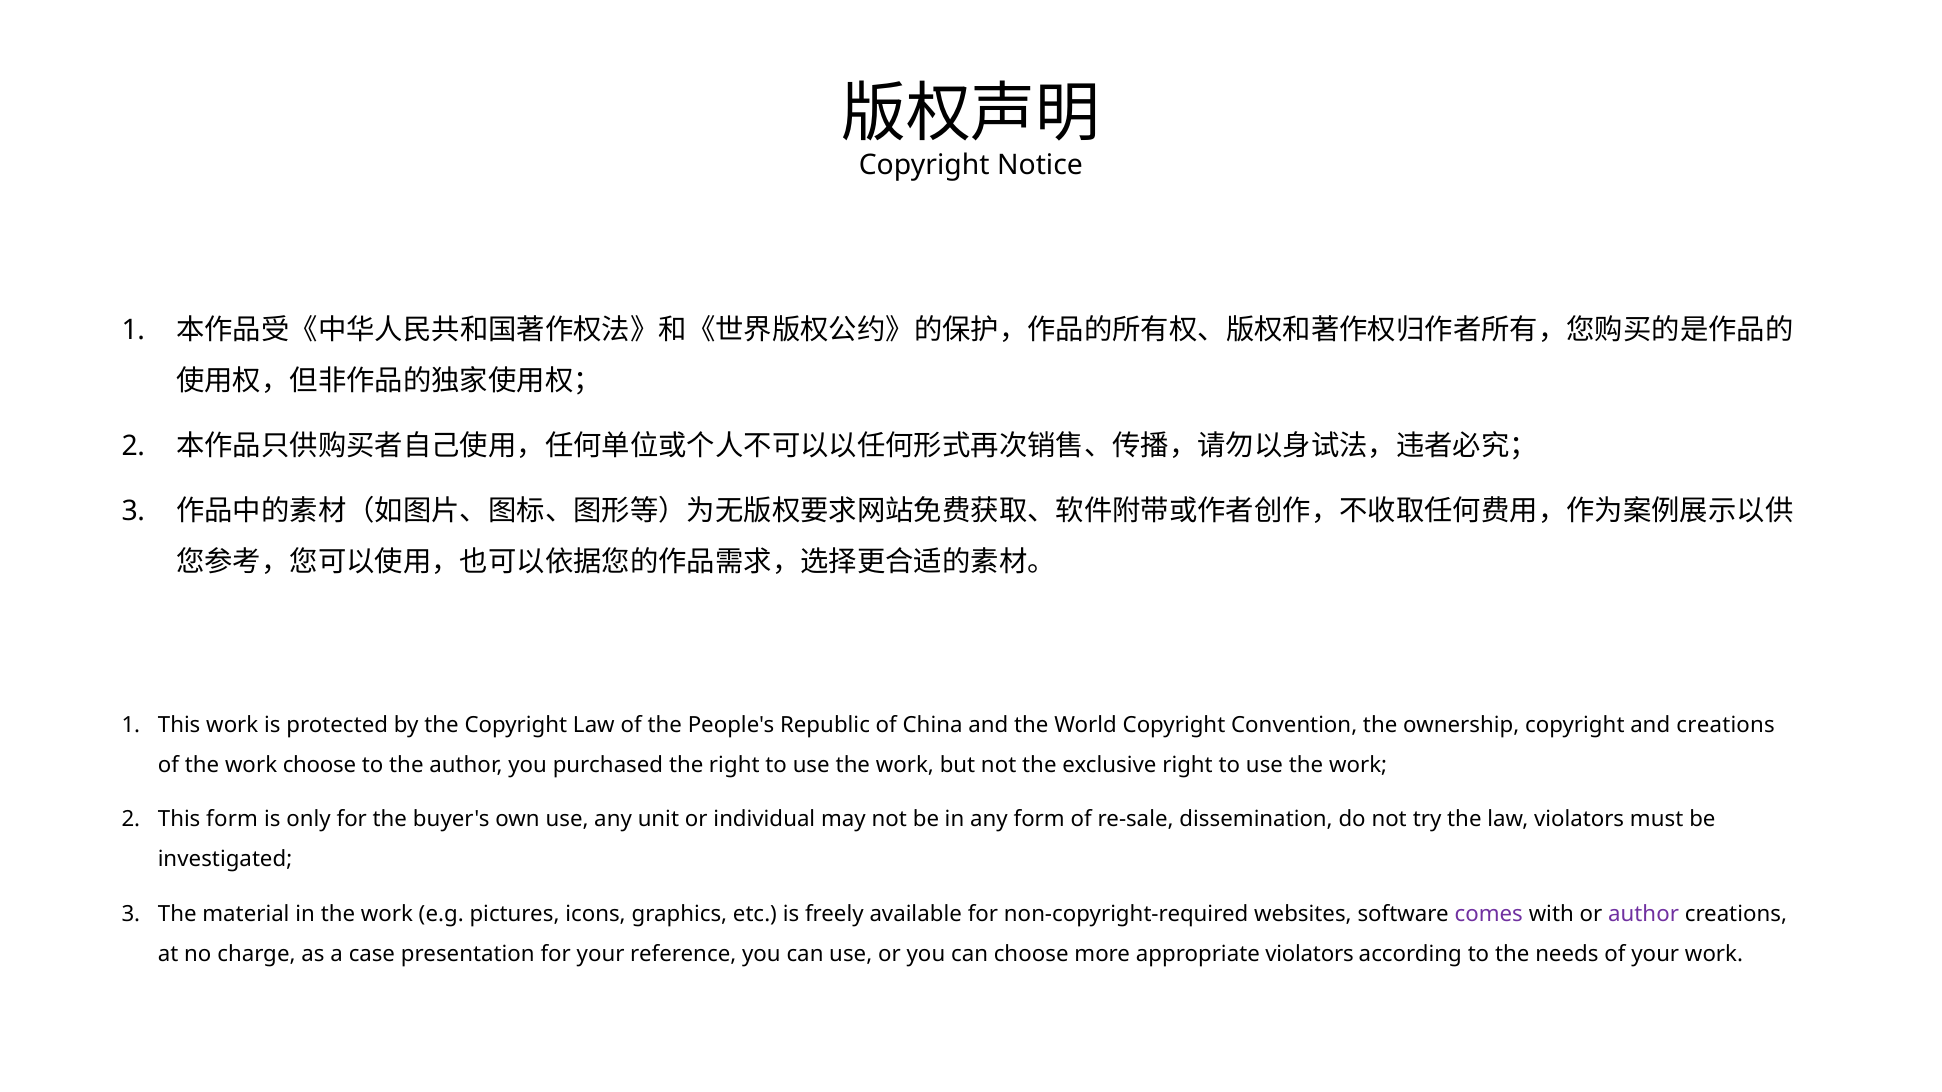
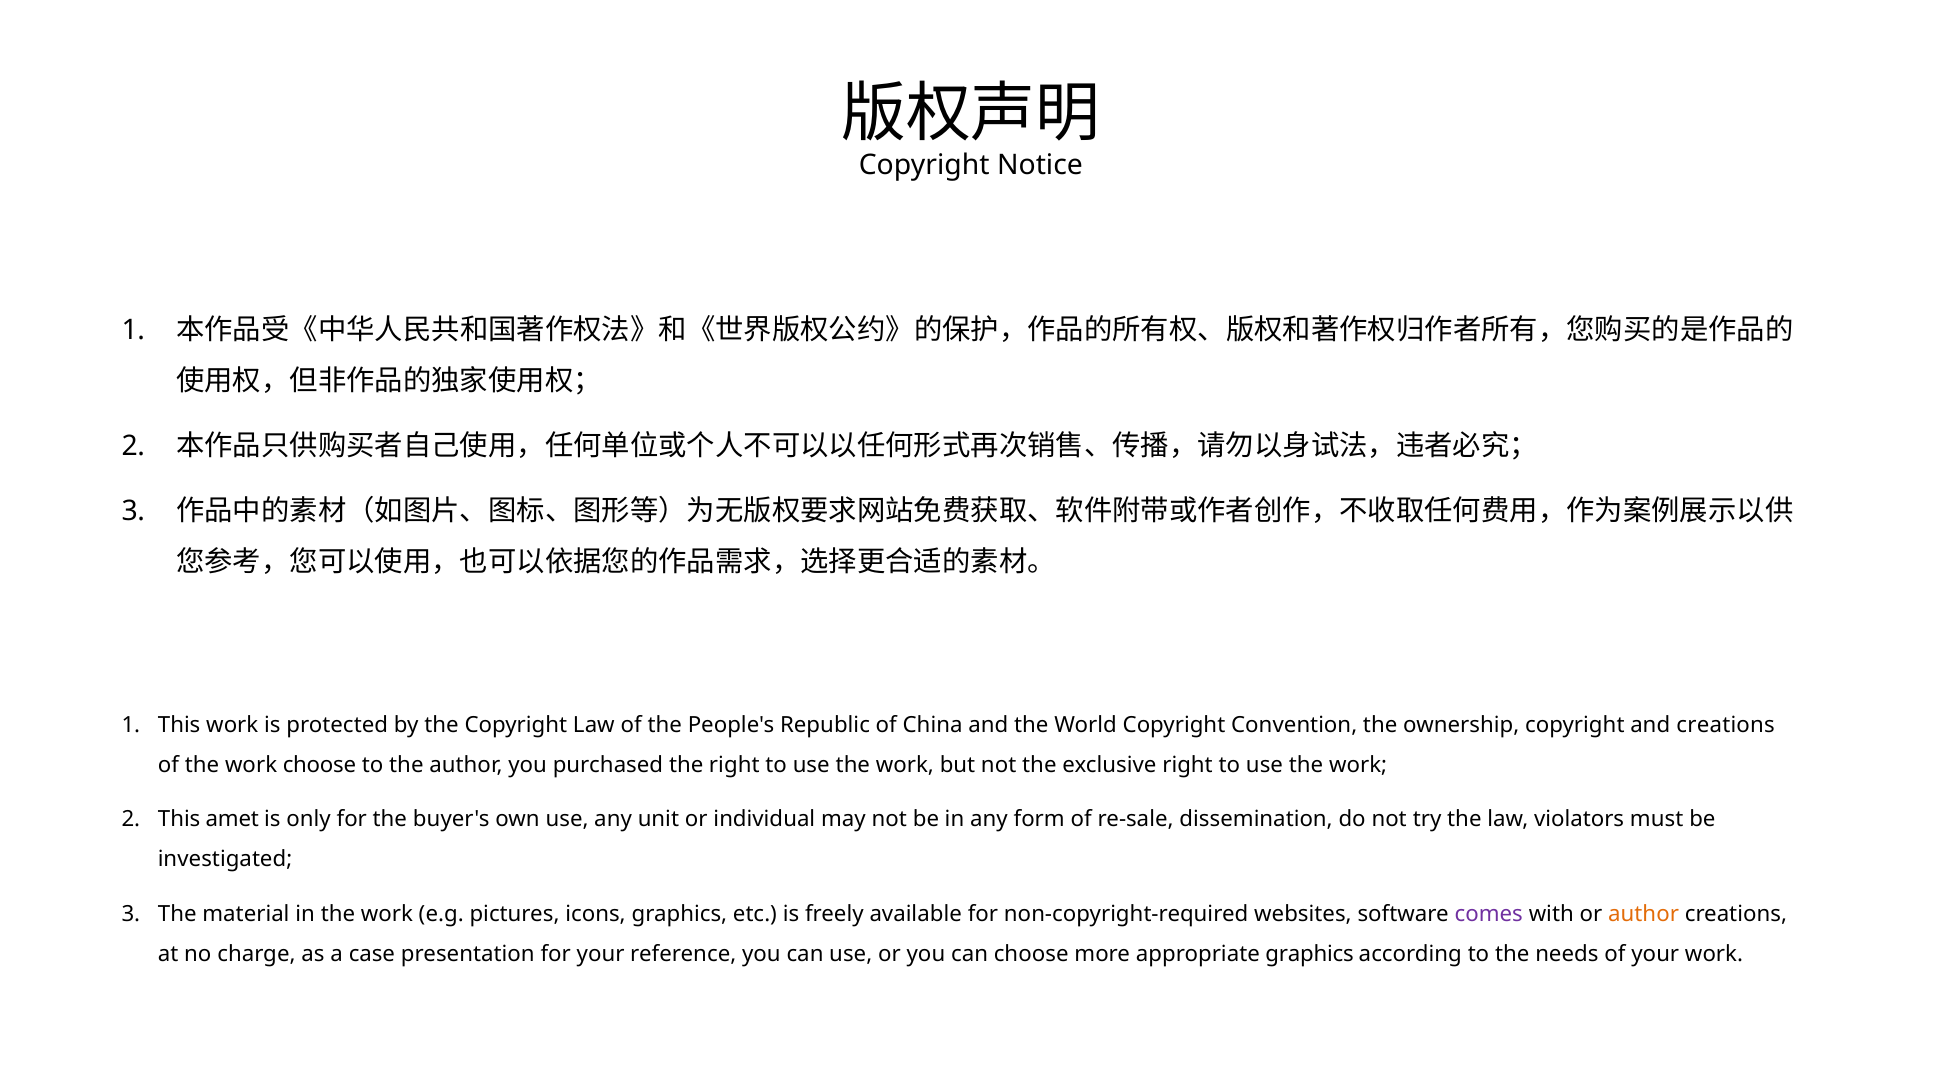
This form: form -> amet (232, 820)
author colour: purple -> orange (1643, 914)
appropriate violators: violators -> graphics (1310, 954)
